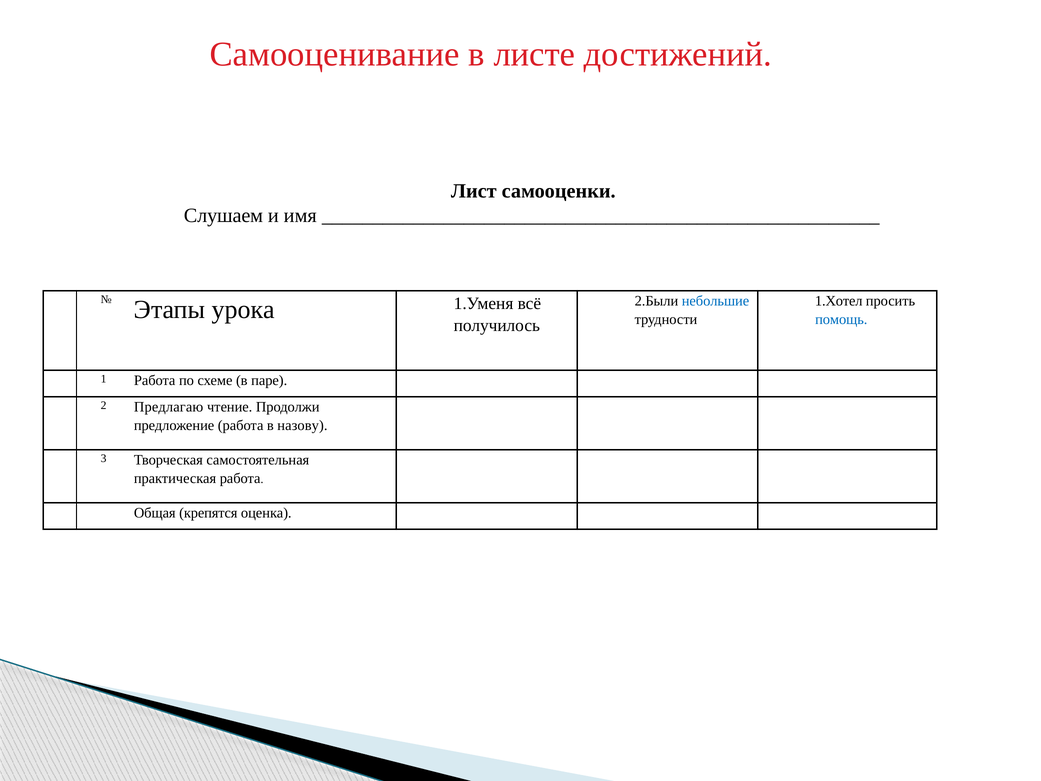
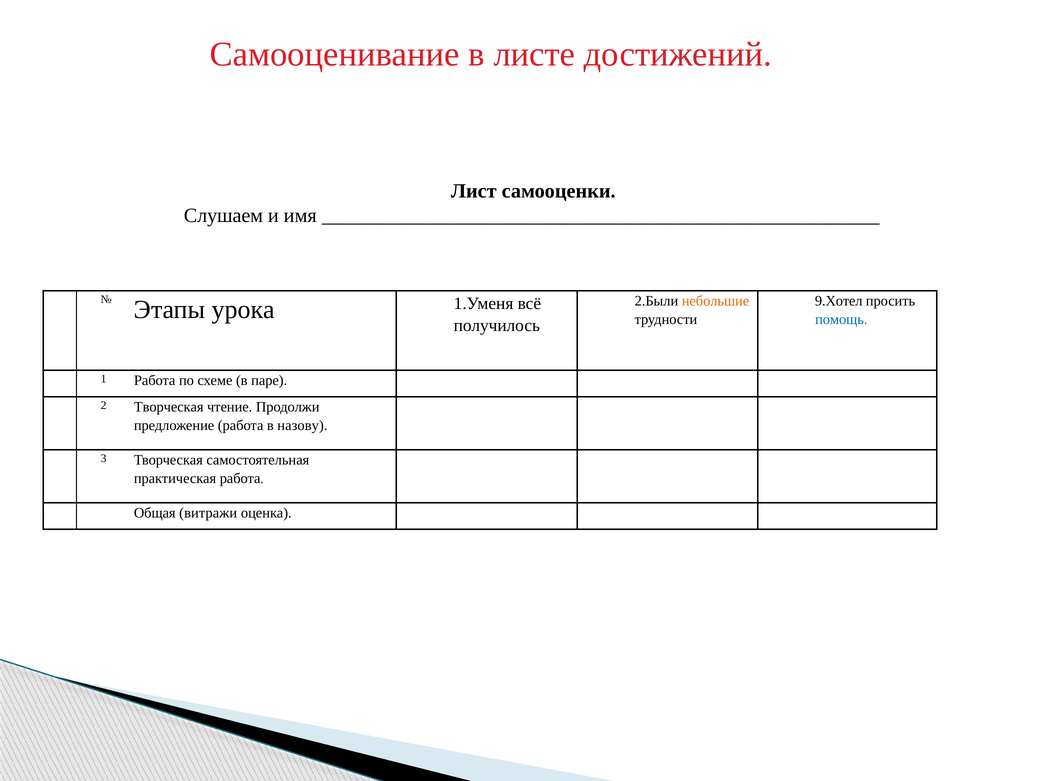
небольшие colour: blue -> orange (715, 301)
1.Хотел: 1.Хотел -> 9.Хотел (839, 301)
2 Предлагаю: Предлагаю -> Творческая (169, 407)
крепятся: крепятся -> витражи (208, 513)
